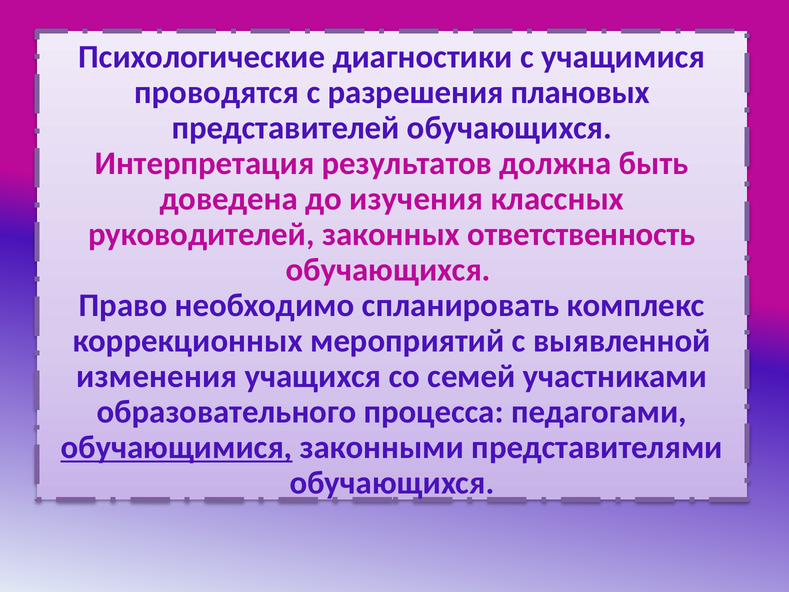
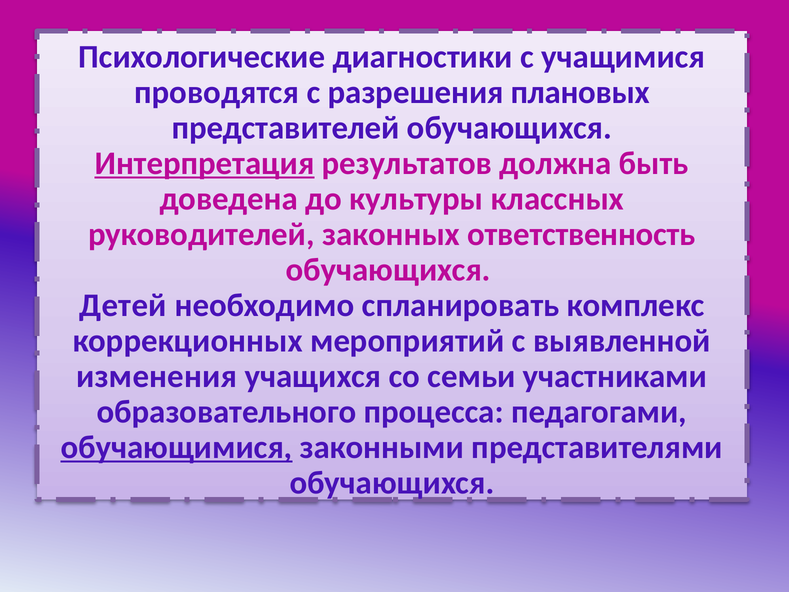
Интерпретация underline: none -> present (205, 163)
изучения: изучения -> культуры (416, 199)
Право: Право -> Детей (123, 305)
семей: семей -> семьи (471, 376)
